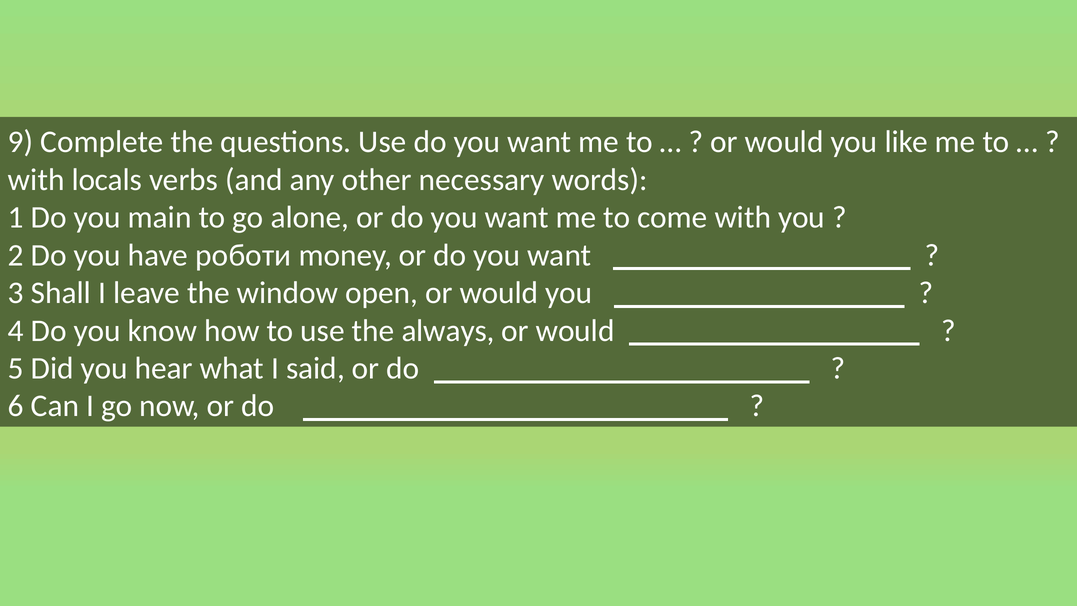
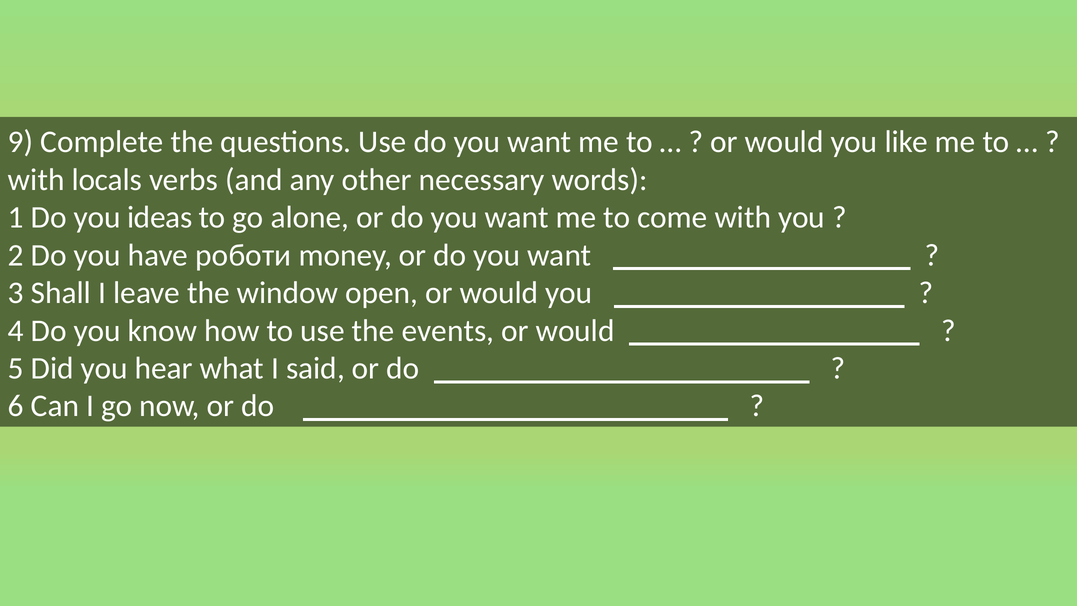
main: main -> ideas (160, 217)
always: always -> events (448, 331)
